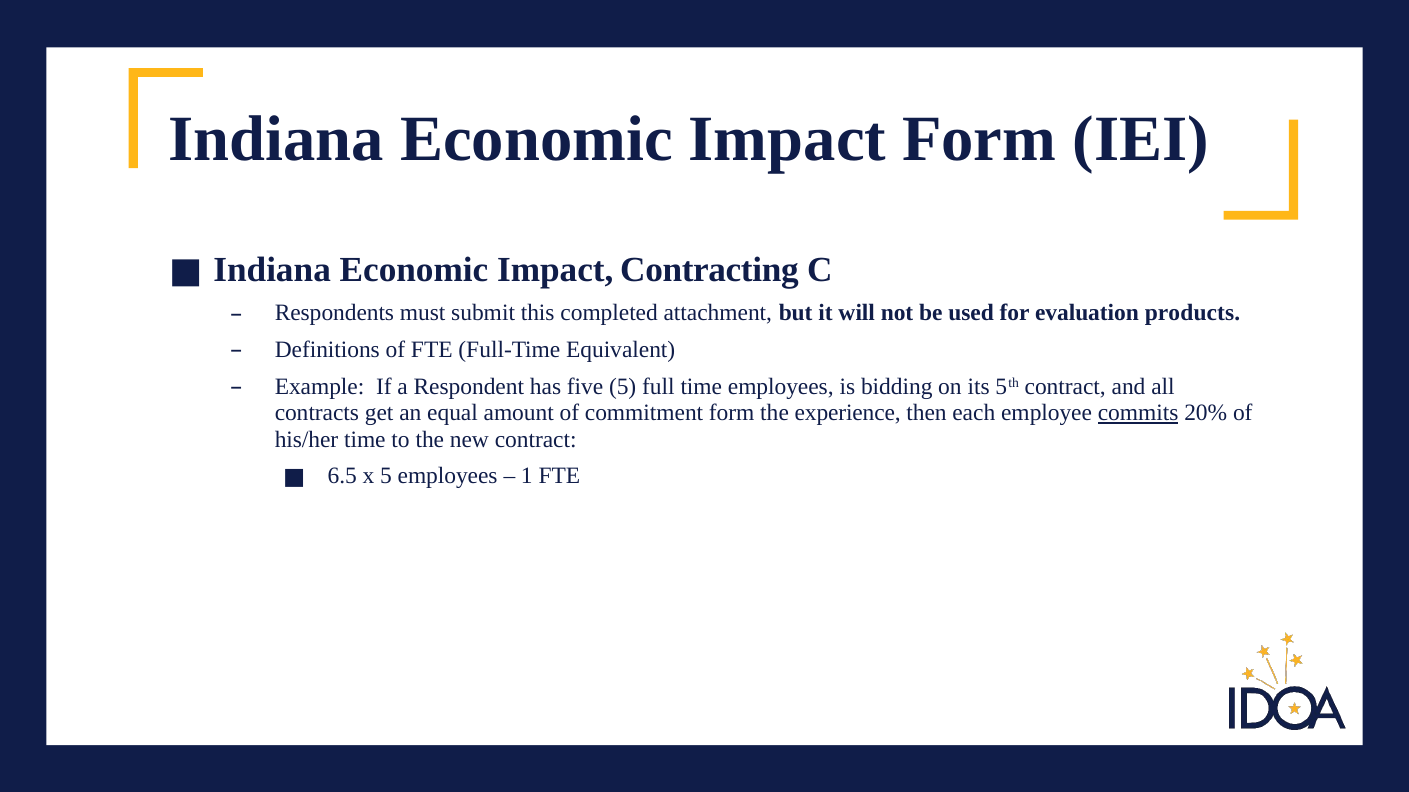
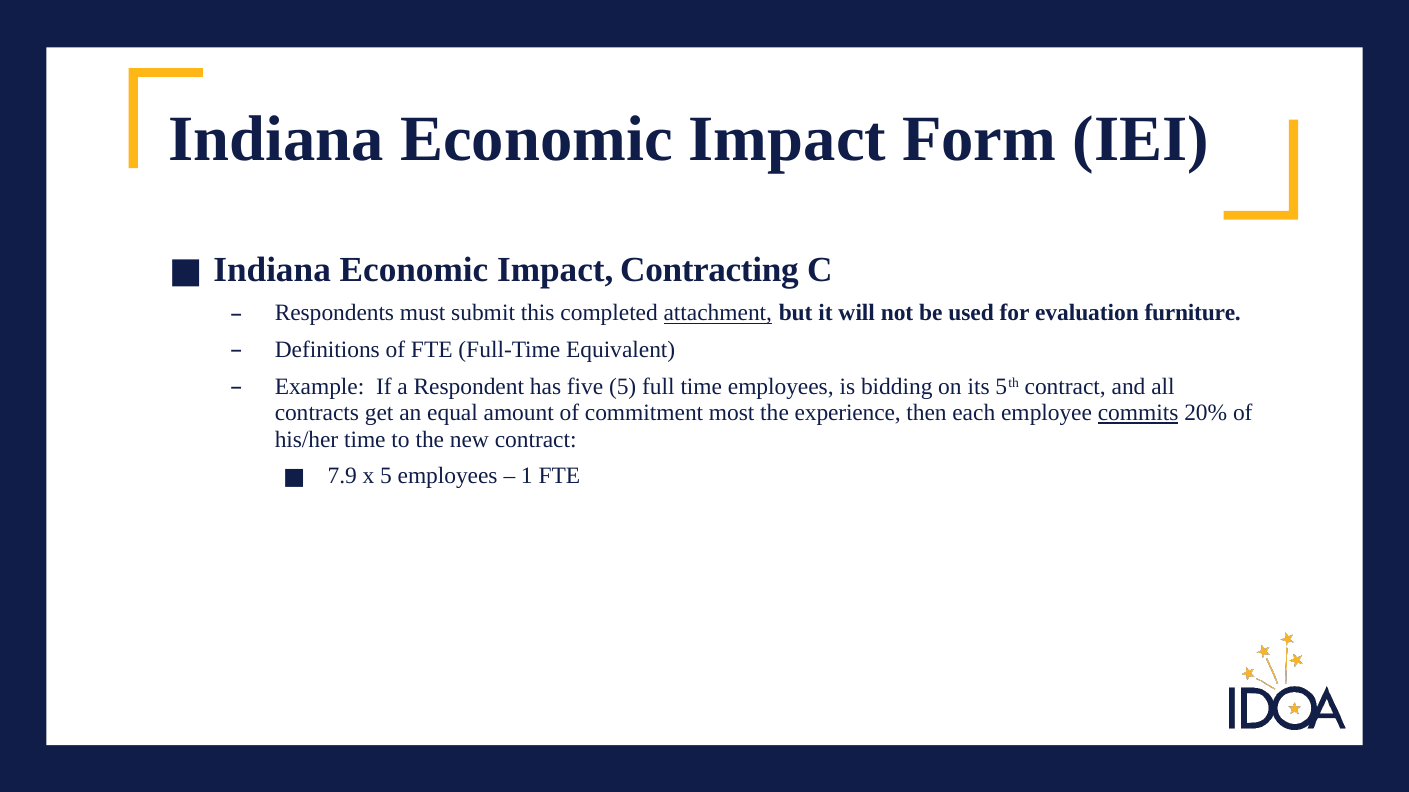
attachment underline: none -> present (718, 313)
products: products -> furniture (1193, 313)
commitment form: form -> most (732, 413)
6.5: 6.5 -> 7.9 (342, 477)
